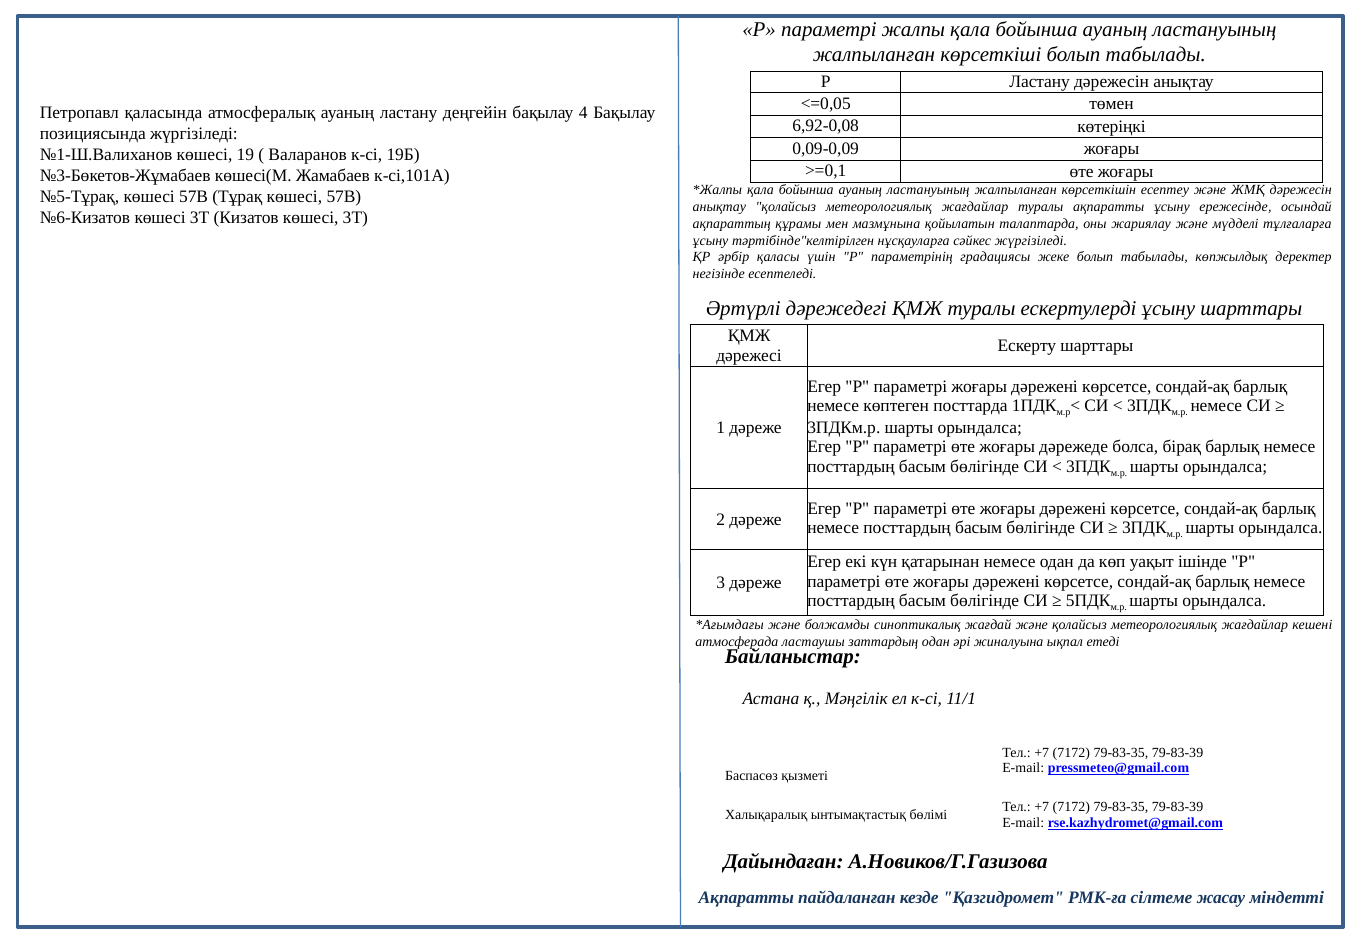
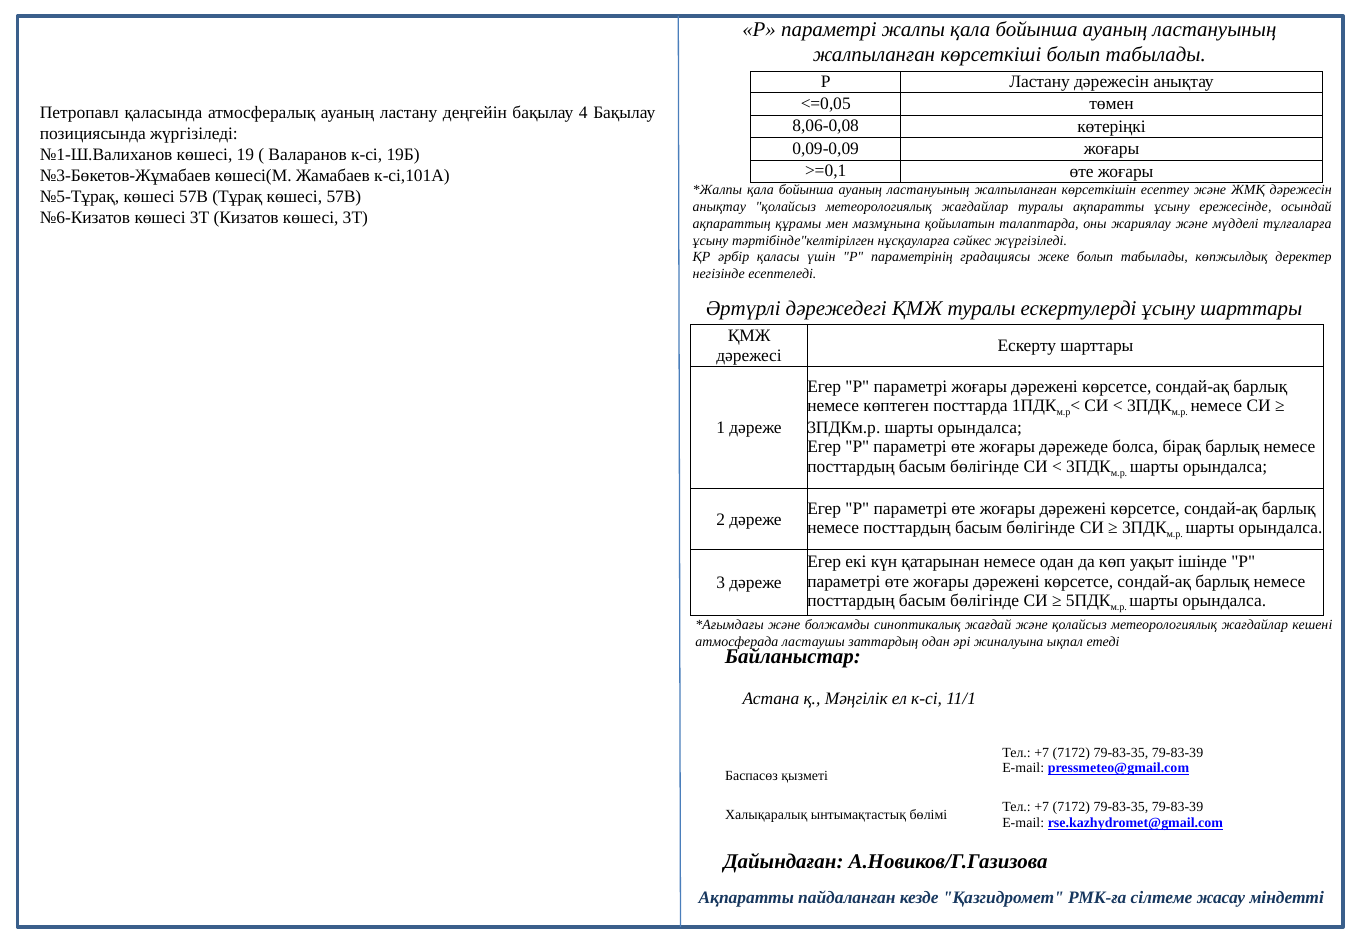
6,92-0,08: 6,92-0,08 -> 8,06-0,08 (826, 126)
